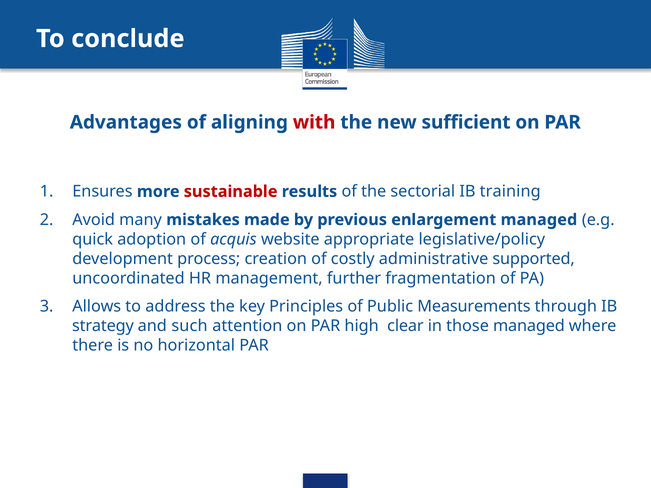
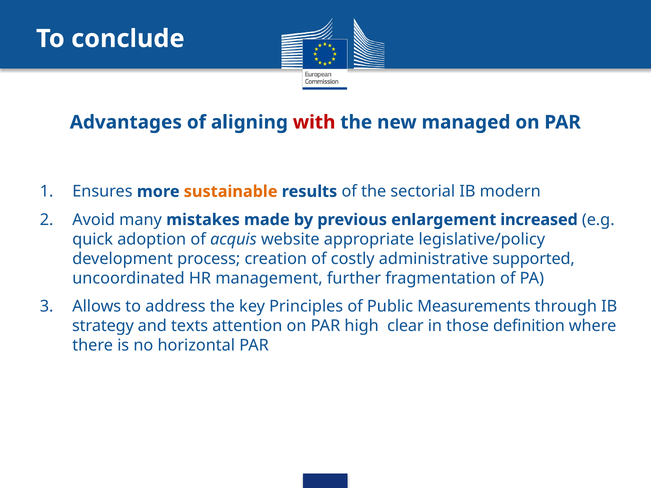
sufficient: sufficient -> managed (466, 122)
sustainable colour: red -> orange (231, 192)
training: training -> modern (510, 192)
enlargement managed: managed -> increased (539, 220)
such: such -> texts (190, 326)
those managed: managed -> definition (529, 326)
